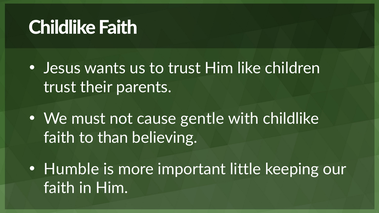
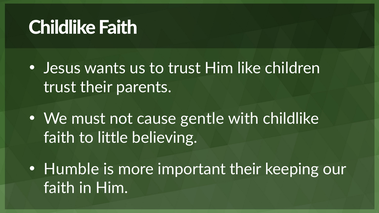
than: than -> little (113, 138)
important little: little -> their (246, 169)
